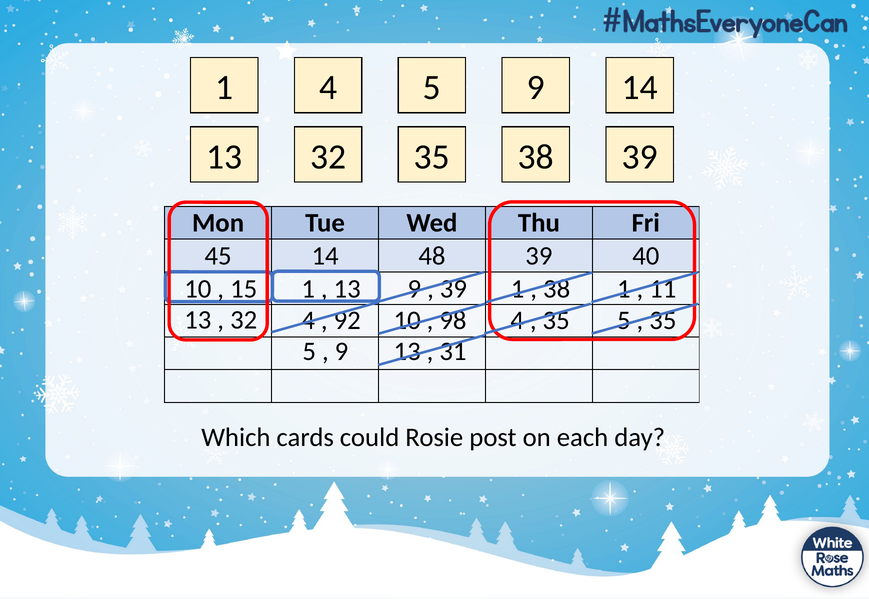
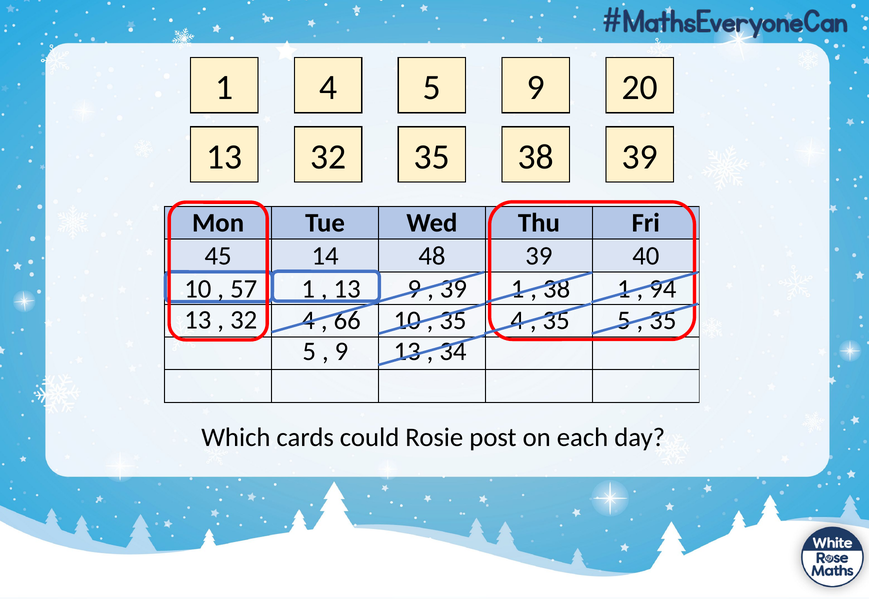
9 14: 14 -> 20 (640, 88)
15: 15 -> 57 (244, 289)
11: 11 -> 94 (663, 289)
92: 92 -> 66 (347, 321)
98: 98 -> 35 (453, 321)
31: 31 -> 34 (453, 352)
